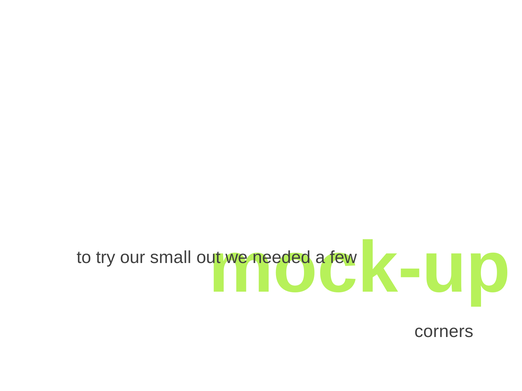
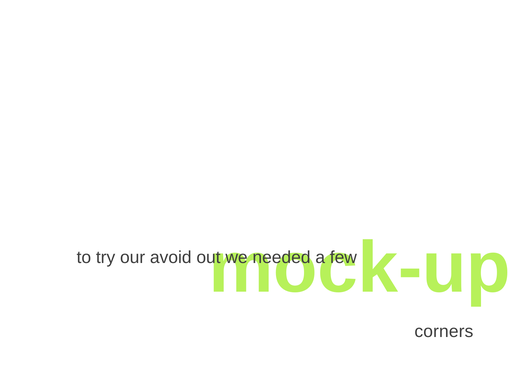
small: small -> avoid (171, 258)
